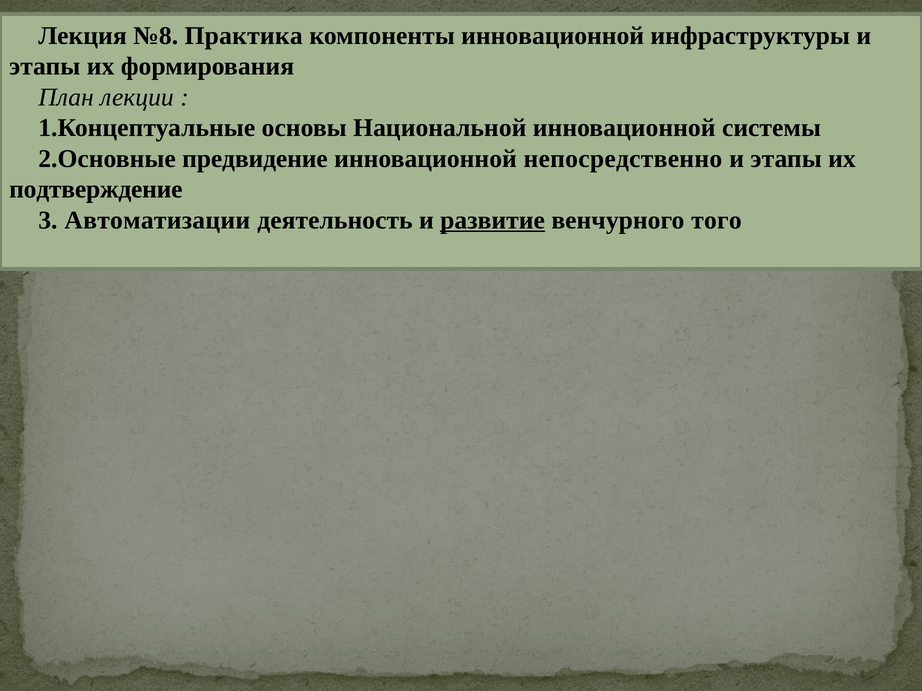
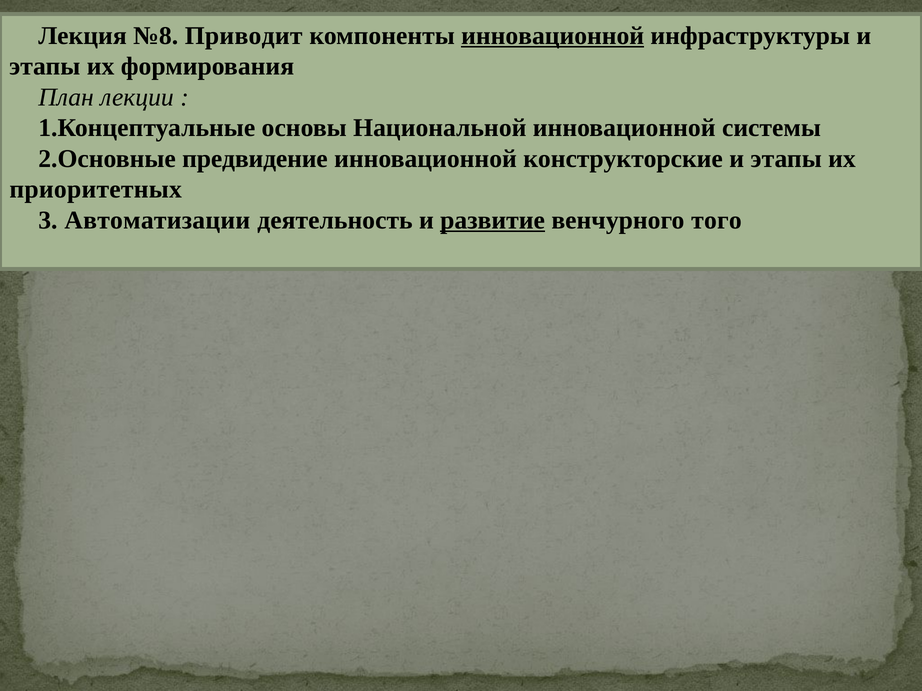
Практика: Практика -> Приводит (244, 36)
инновационной underline: none -> present (553, 36)
непосредственно: непосредственно -> конструкторские (623, 159)
подтверждение: подтверждение -> приоритетных (96, 189)
